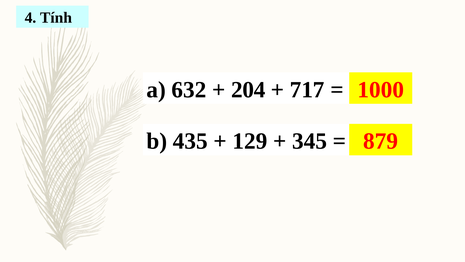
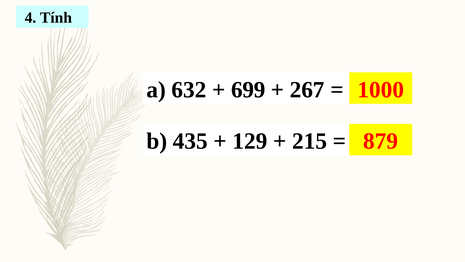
204: 204 -> 699 (248, 90)
717: 717 -> 267 (307, 90)
345: 345 -> 215 (310, 141)
